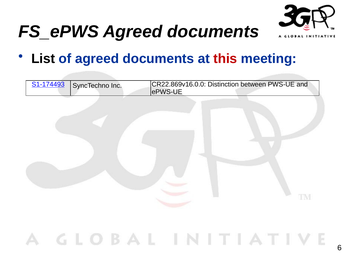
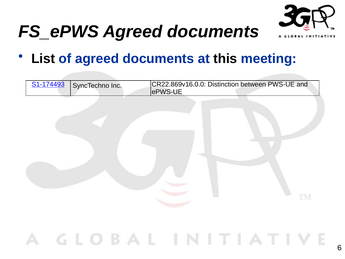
this colour: red -> black (225, 59)
